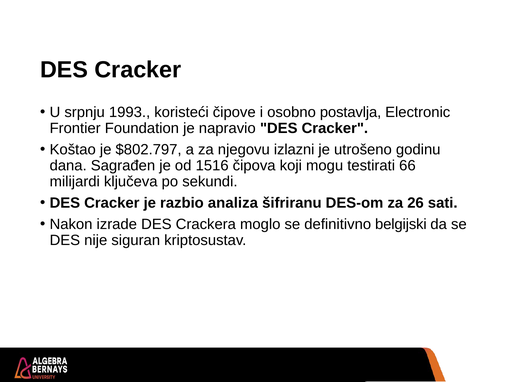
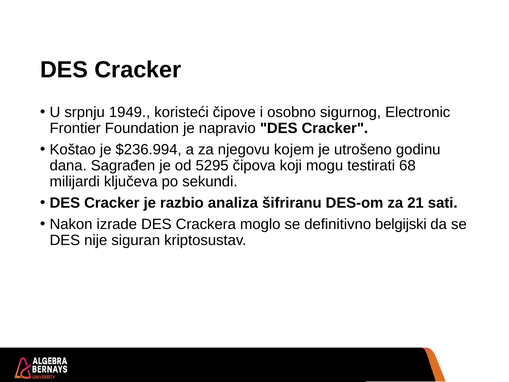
1993: 1993 -> 1949 (130, 112)
postavlja: postavlja -> sigurnog (350, 112)
$802.797: $802.797 -> $236.994 (149, 149)
izlazni: izlazni -> kojem (294, 149)
1516: 1516 -> 5295 (212, 165)
66: 66 -> 68 (407, 165)
26: 26 -> 21 (416, 203)
